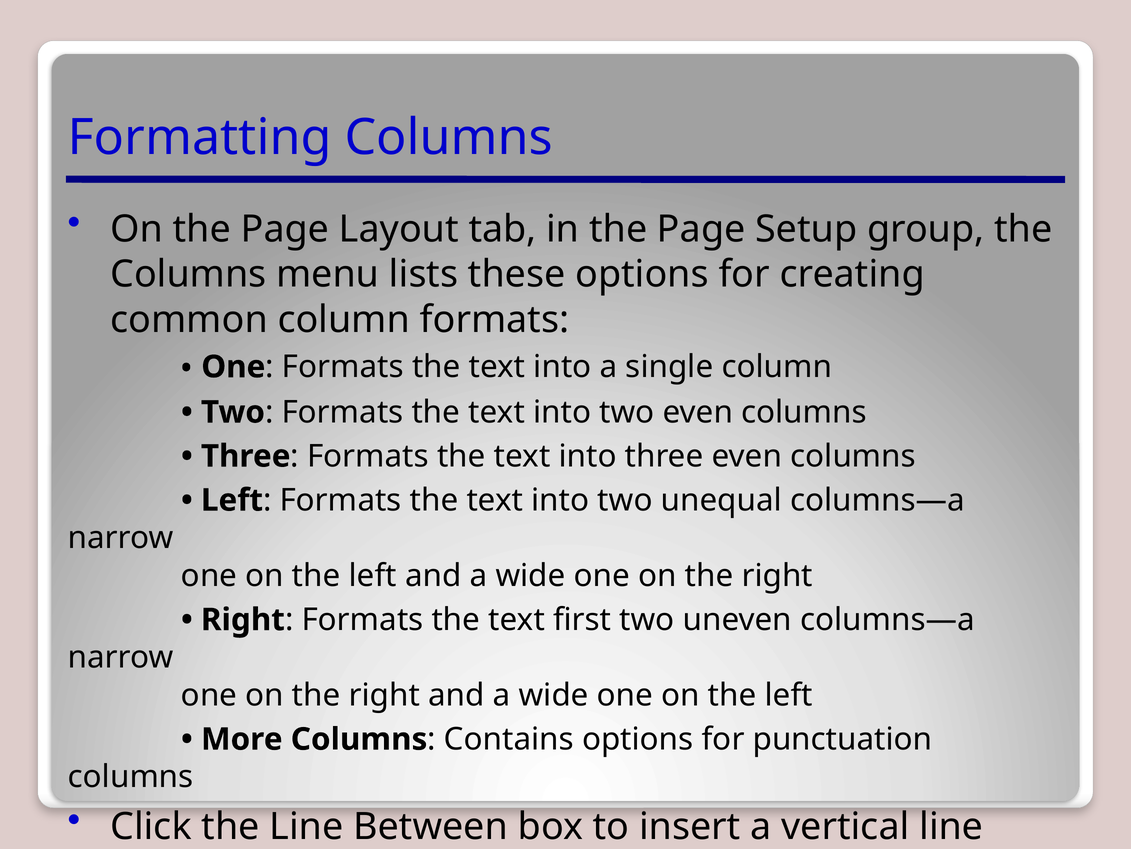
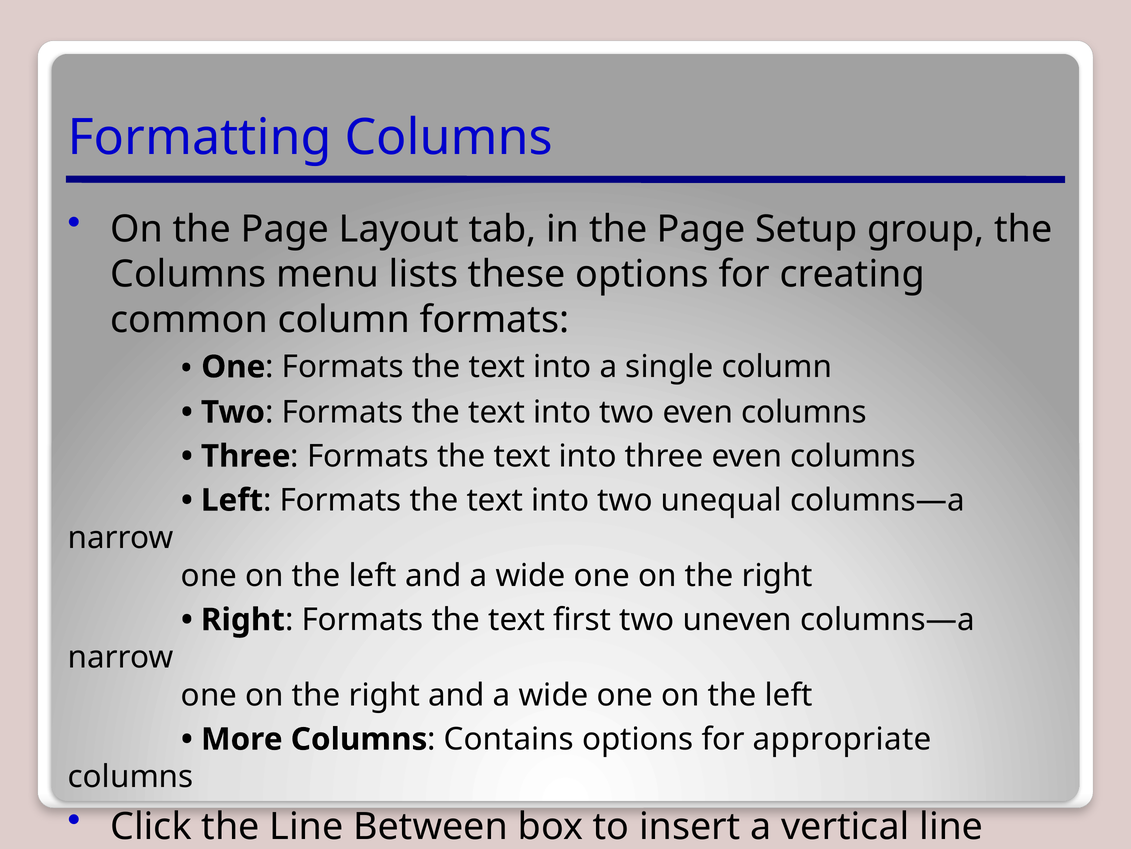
punctuation: punctuation -> appropriate (842, 739)
